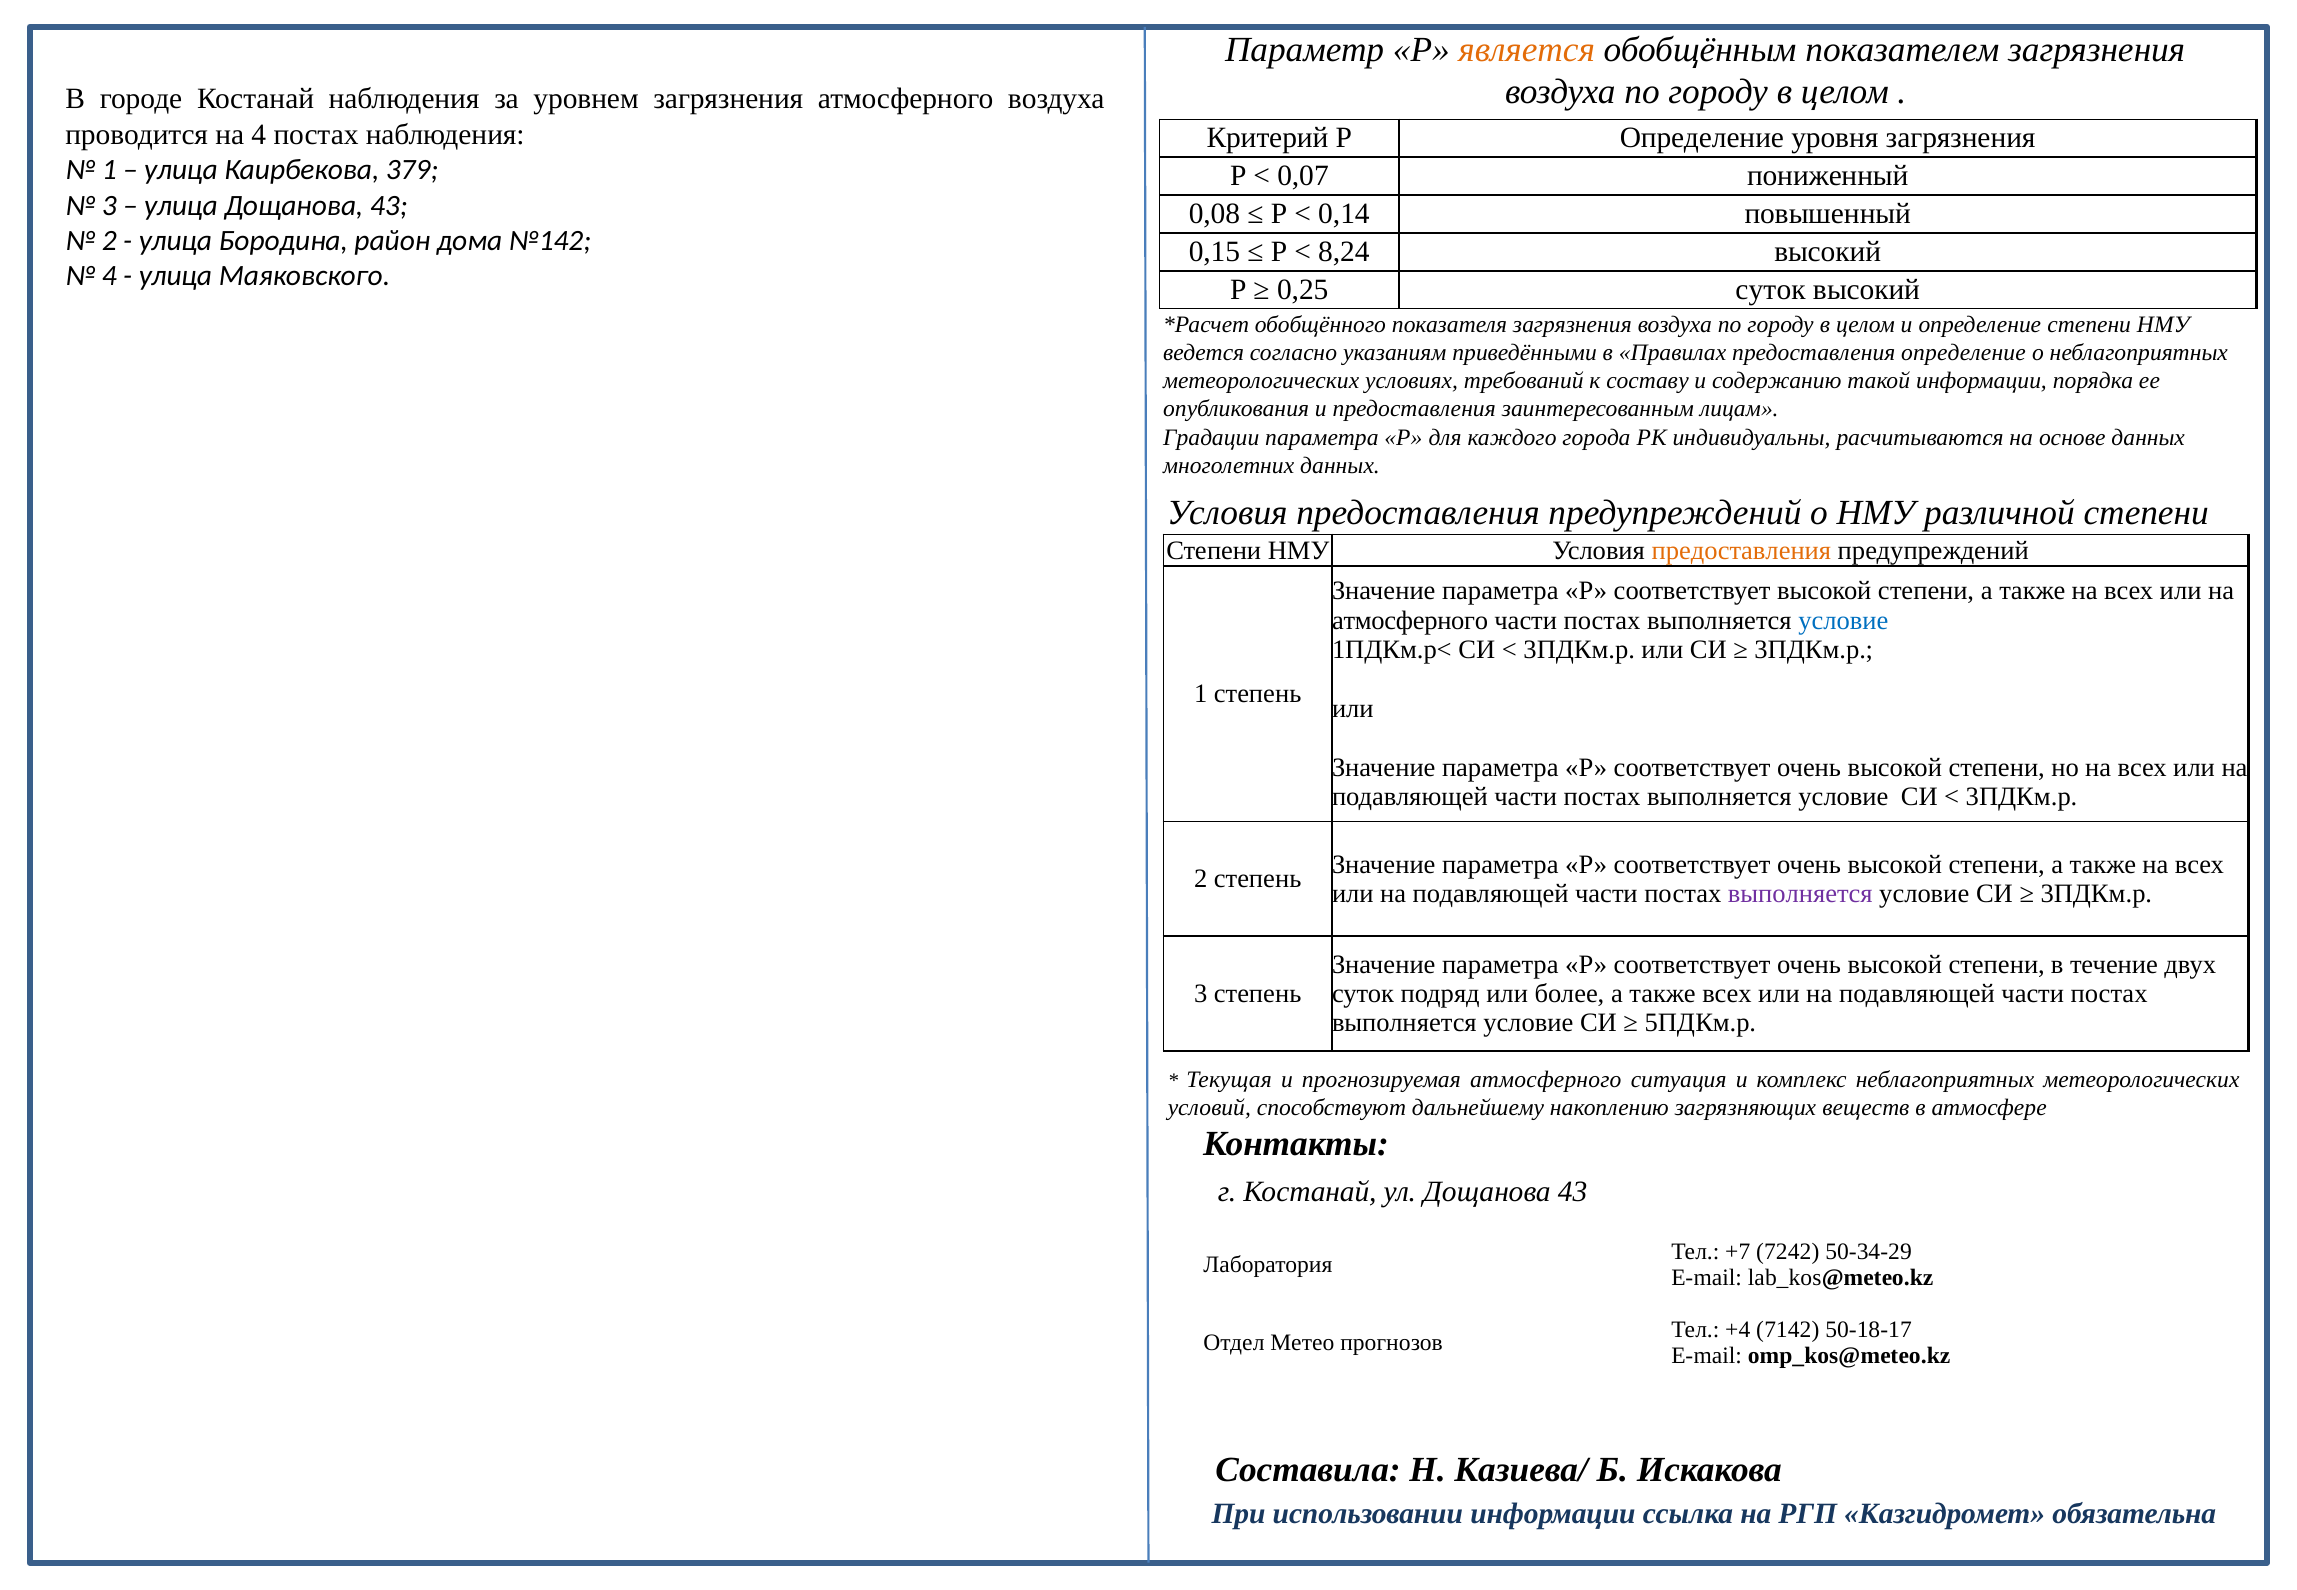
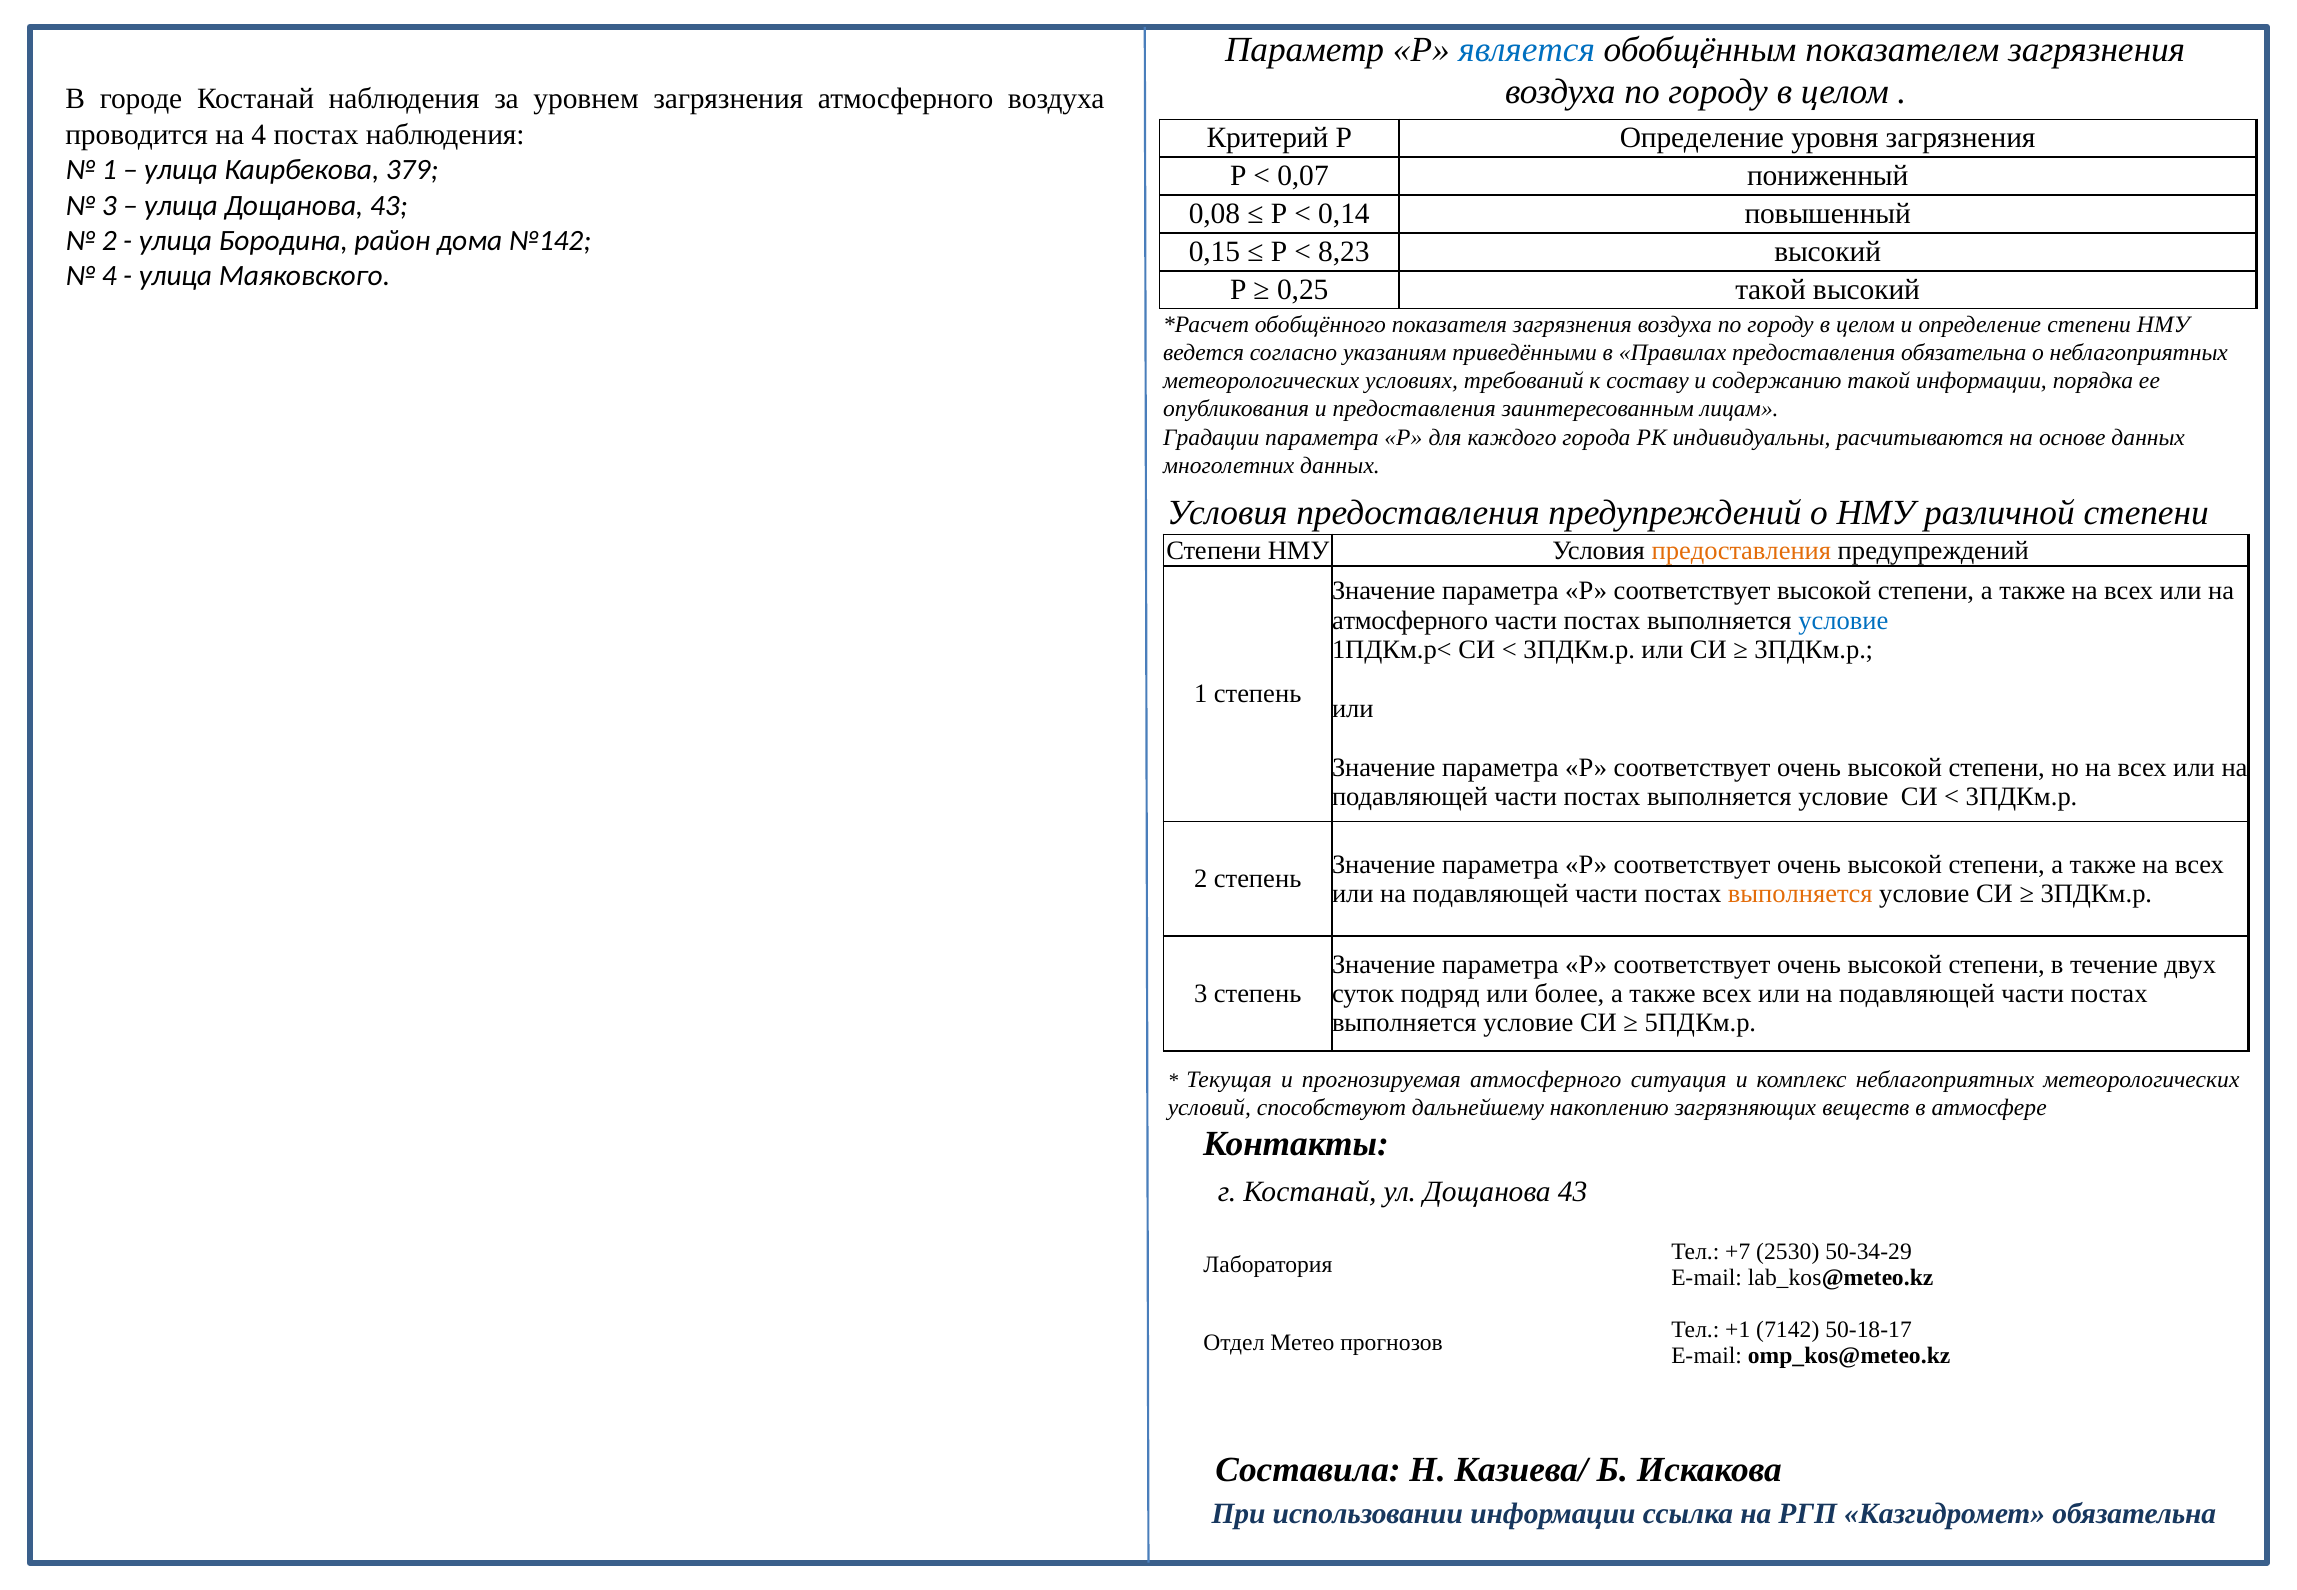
является colour: orange -> blue (1527, 50)
8,24: 8,24 -> 8,23 (1344, 252)
0,25 суток: суток -> такой (1771, 290)
предоставления определение: определение -> обязательна (1964, 353)
выполняется colour: purple -> orange (1800, 894)
7242: 7242 -> 2530 (1788, 1252)
+4: +4 -> +1 (1738, 1330)
